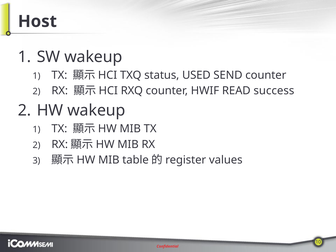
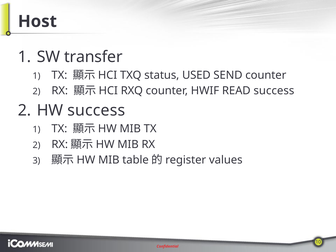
SW wakeup: wakeup -> transfer (93, 57)
HW wakeup: wakeup -> success (96, 110)
